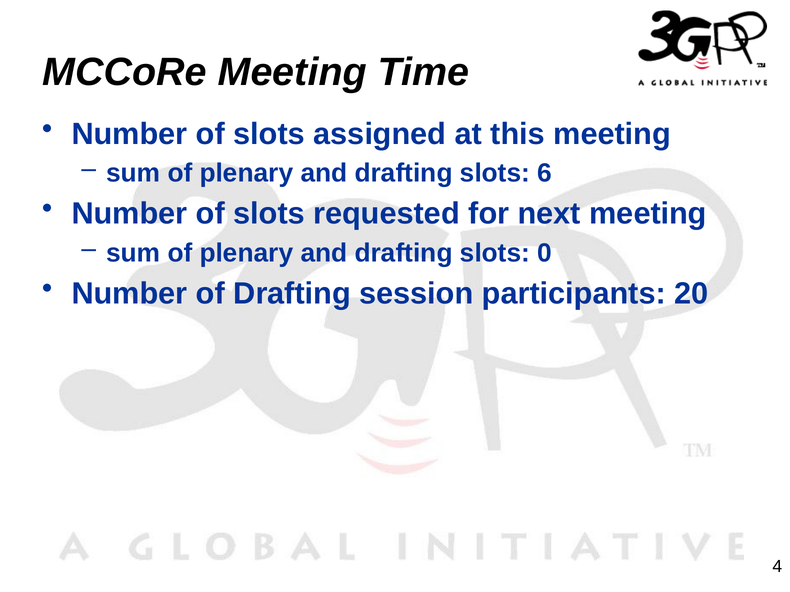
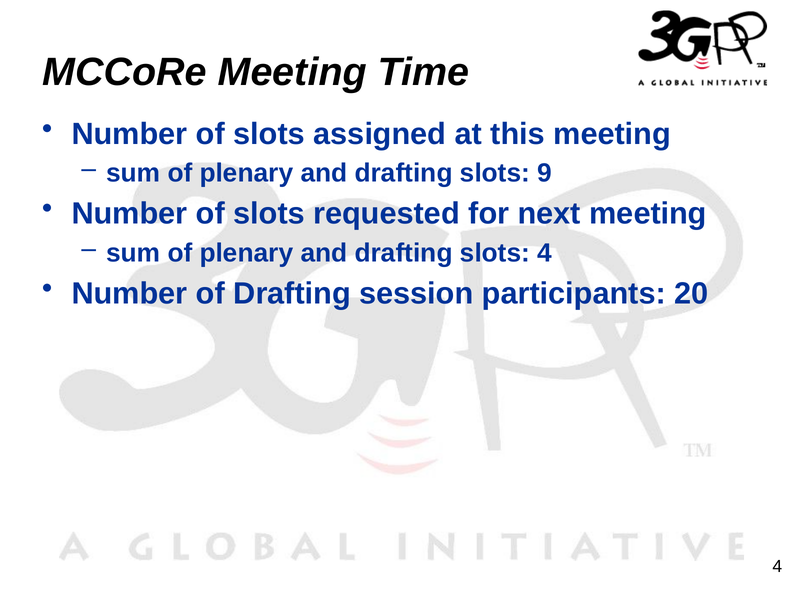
6: 6 -> 9 (545, 173)
slots 0: 0 -> 4 (545, 253)
